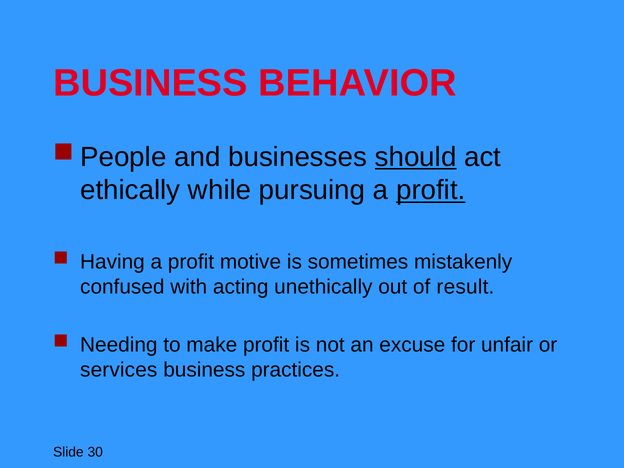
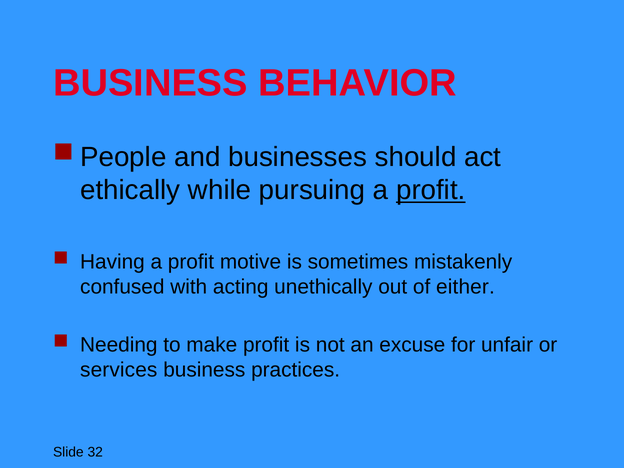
should underline: present -> none (416, 157)
result: result -> either (465, 287)
30: 30 -> 32 (95, 452)
